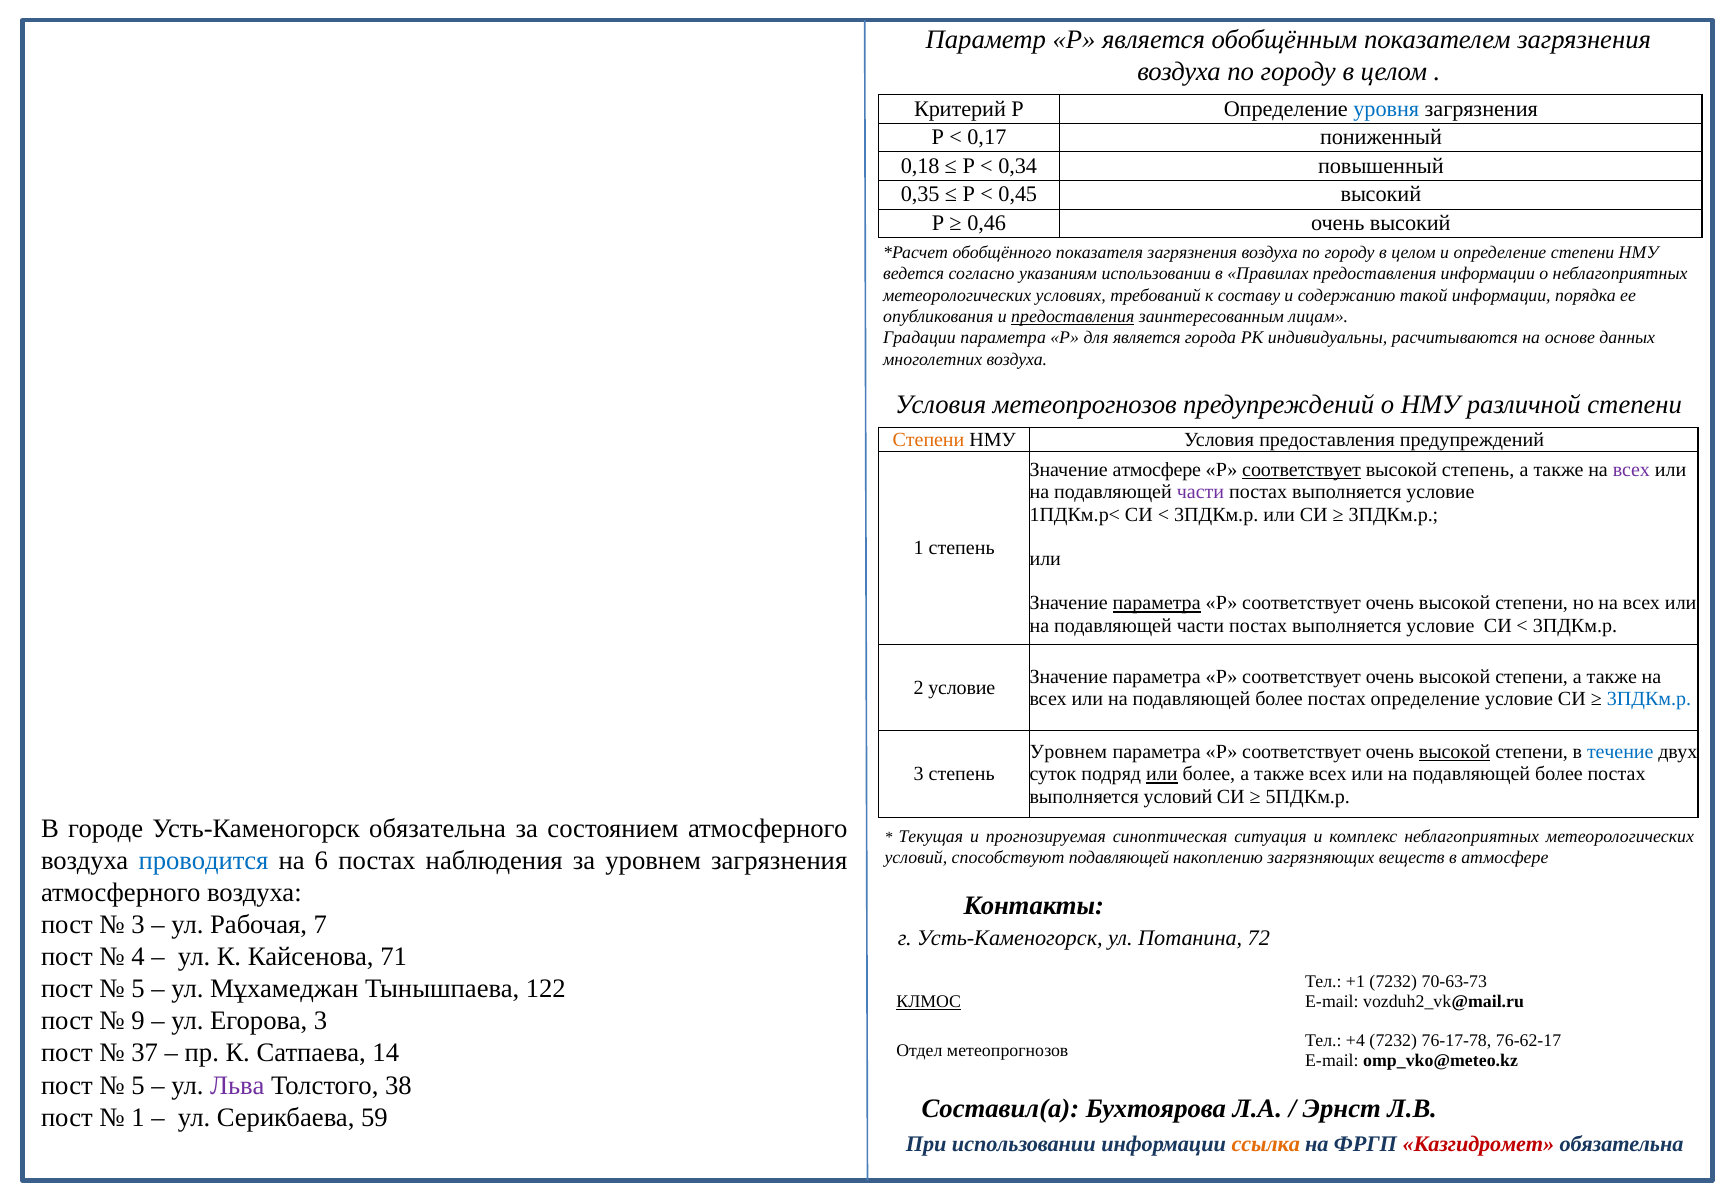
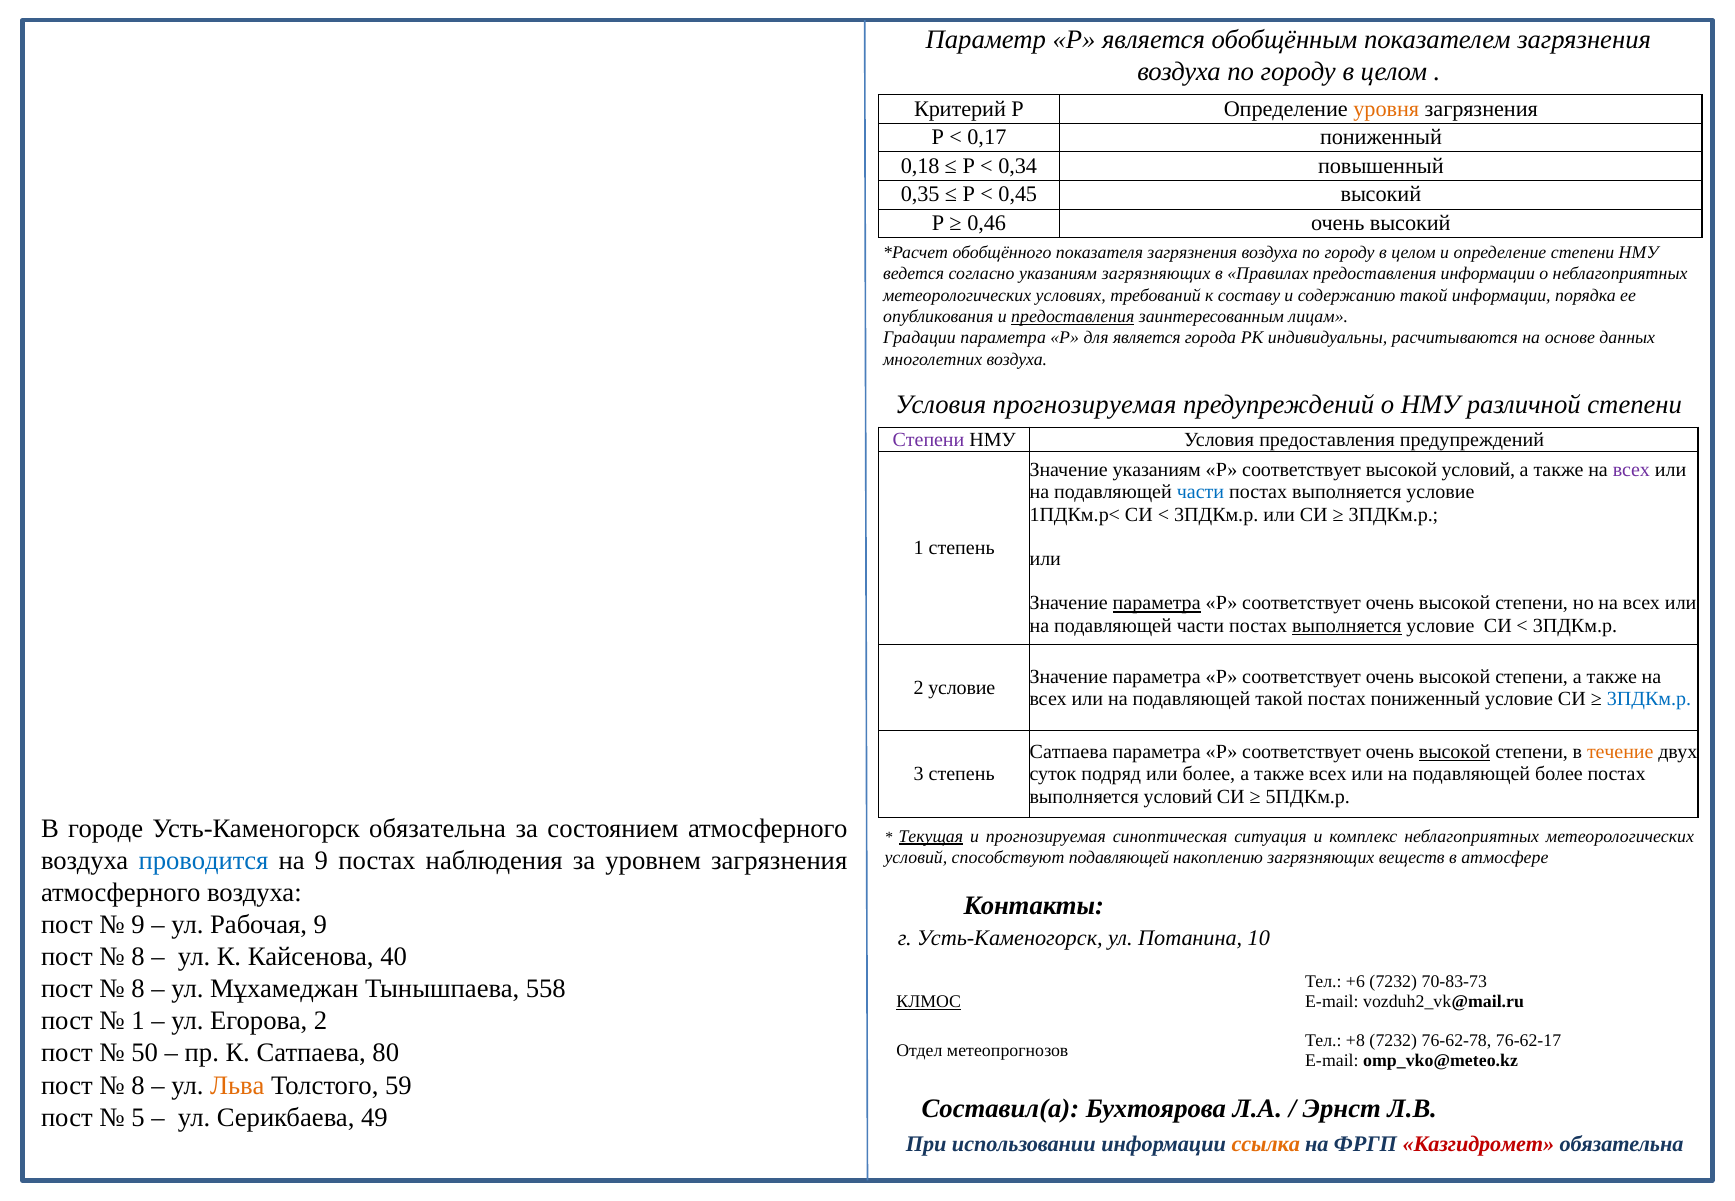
уровня colour: blue -> orange (1386, 109)
указаниям использовании: использовании -> загрязняющих (1156, 274)
Условия метеопрогнозов: метеопрогнозов -> прогнозируемая (1085, 405)
Степени colour: orange -> purple (929, 439)
Значение атмосфере: атмосфере -> указаниям (1157, 470)
соответствует underline: present -> none (1302, 470)
высокой степень: степень -> условий (1478, 470)
части colour: purple -> blue (1201, 492)
выполняется underline: none -> present (1347, 626)
более: более -> такой (1279, 699)
постах определение: определение -> пониженный (1425, 699)
Уровнем: Уровнем -> Сатпаева (1069, 752)
течение colour: blue -> orange (1620, 752)
или underline: present -> none (1162, 774)
Текущая underline: none -> present (931, 836)
на 6: 6 -> 9 (321, 861)
3: 3 -> 9 (138, 925)
Рабочая 7: 7 -> 9 (320, 925)
72: 72 -> 10 (1259, 938)
4: 4 -> 8 (138, 957)
71: 71 -> 40 (394, 957)
+1: +1 -> +6 (1355, 982)
70-63-73: 70-63-73 -> 70-83-73 (1454, 982)
5: 5 -> 8 (138, 989)
122: 122 -> 558 (546, 989)
9: 9 -> 1 (138, 1021)
Егорова 3: 3 -> 2 (321, 1021)
+4: +4 -> +8 (1355, 1041)
76-17-78: 76-17-78 -> 76-62-78 (1456, 1041)
37: 37 -> 50 (145, 1053)
14: 14 -> 80 (386, 1053)
5: 5 -> 8 (138, 1085)
Льва colour: purple -> orange (237, 1085)
38: 38 -> 59 (398, 1085)
1: 1 -> 5 (138, 1117)
59: 59 -> 49 (374, 1117)
